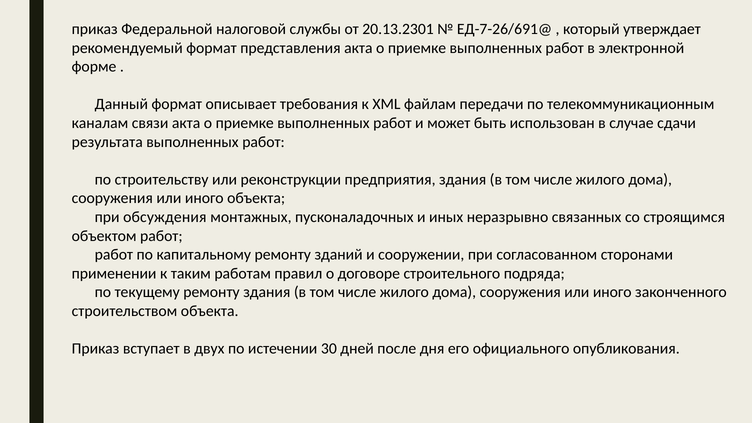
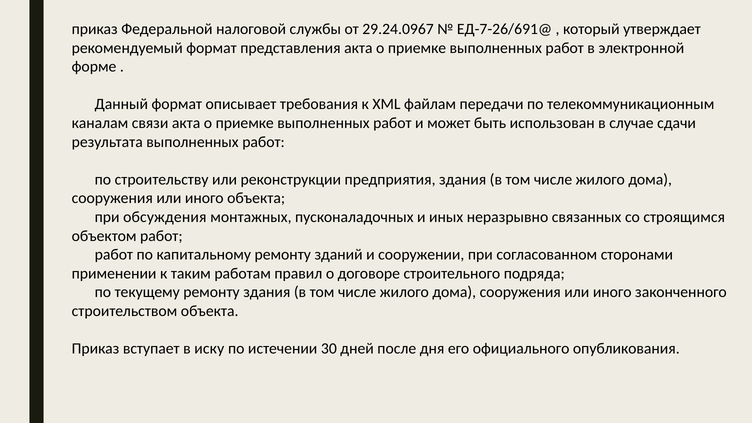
20.13.2301: 20.13.2301 -> 29.24.0967 (398, 29)
двух: двух -> иску (209, 349)
